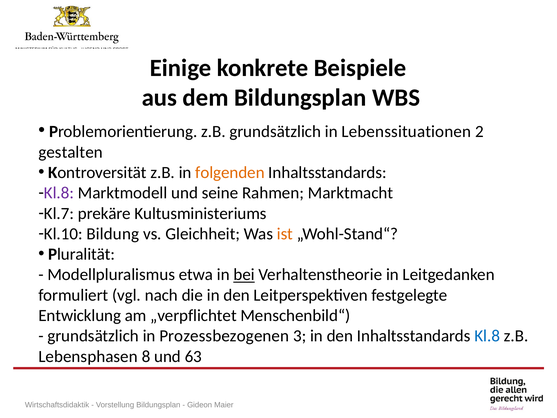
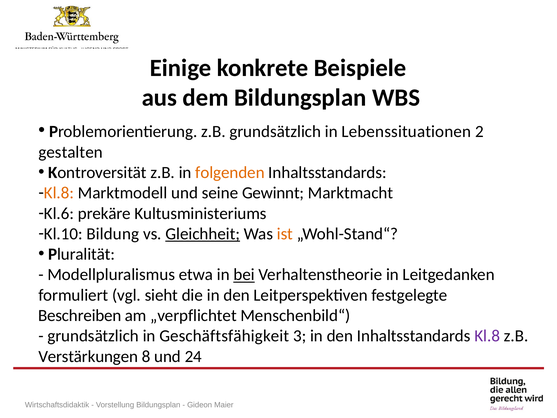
Kl.8 colour: purple -> orange (59, 193)
Rahmen: Rahmen -> Gewinnt (273, 193)
Kl.7: Kl.7 -> Kl.6 (59, 213)
Gleichheit underline: none -> present (203, 234)
nach: nach -> sieht (161, 295)
Entwicklung: Entwicklung -> Beschreiben (80, 315)
Prozessbezogenen: Prozessbezogenen -> Geschäftsfähigkeit (224, 336)
Kl.8 colour: blue -> purple (487, 336)
Lebensphasen: Lebensphasen -> Verstärkungen (88, 356)
63: 63 -> 24 (193, 356)
